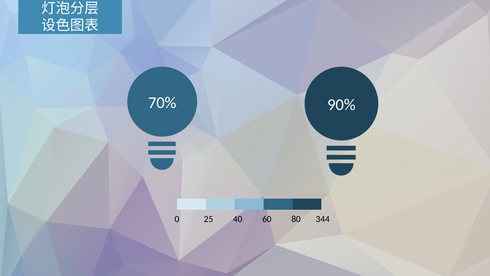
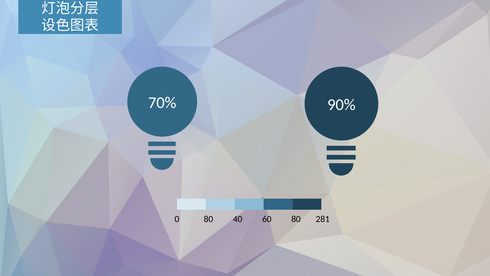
0 25: 25 -> 80 (208, 219)
344: 344 -> 281 (323, 219)
